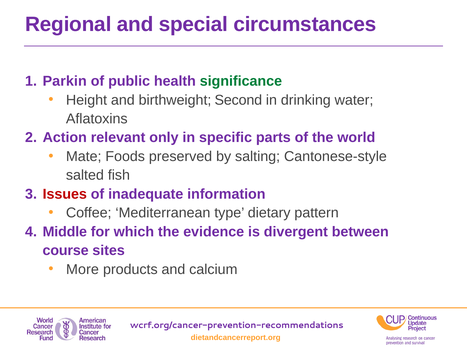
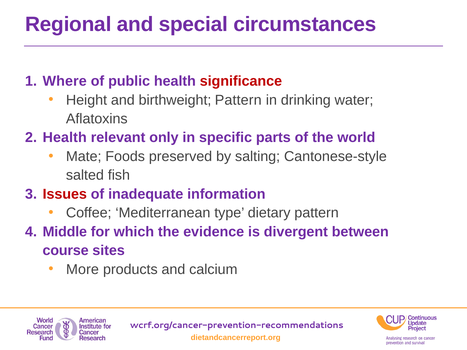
Parkin: Parkin -> Where (65, 81)
significance colour: green -> red (241, 81)
birthweight Second: Second -> Pattern (238, 100)
Action: Action -> Health (65, 138)
